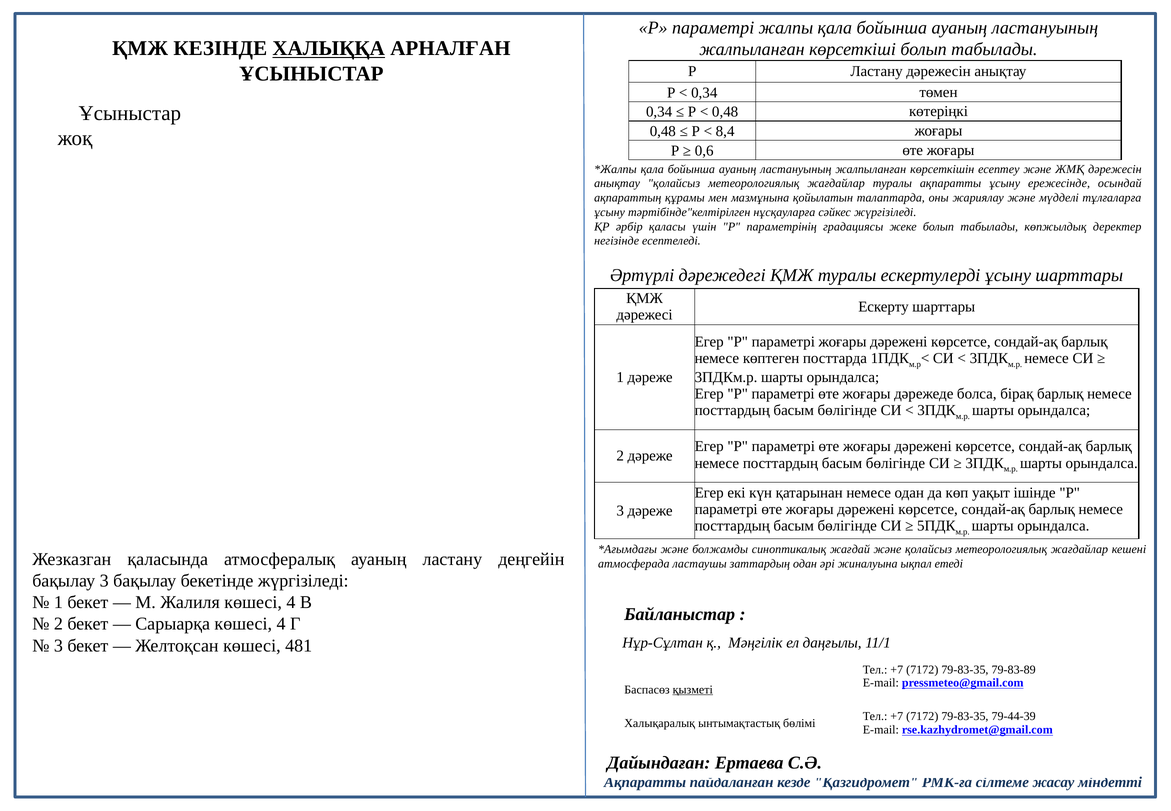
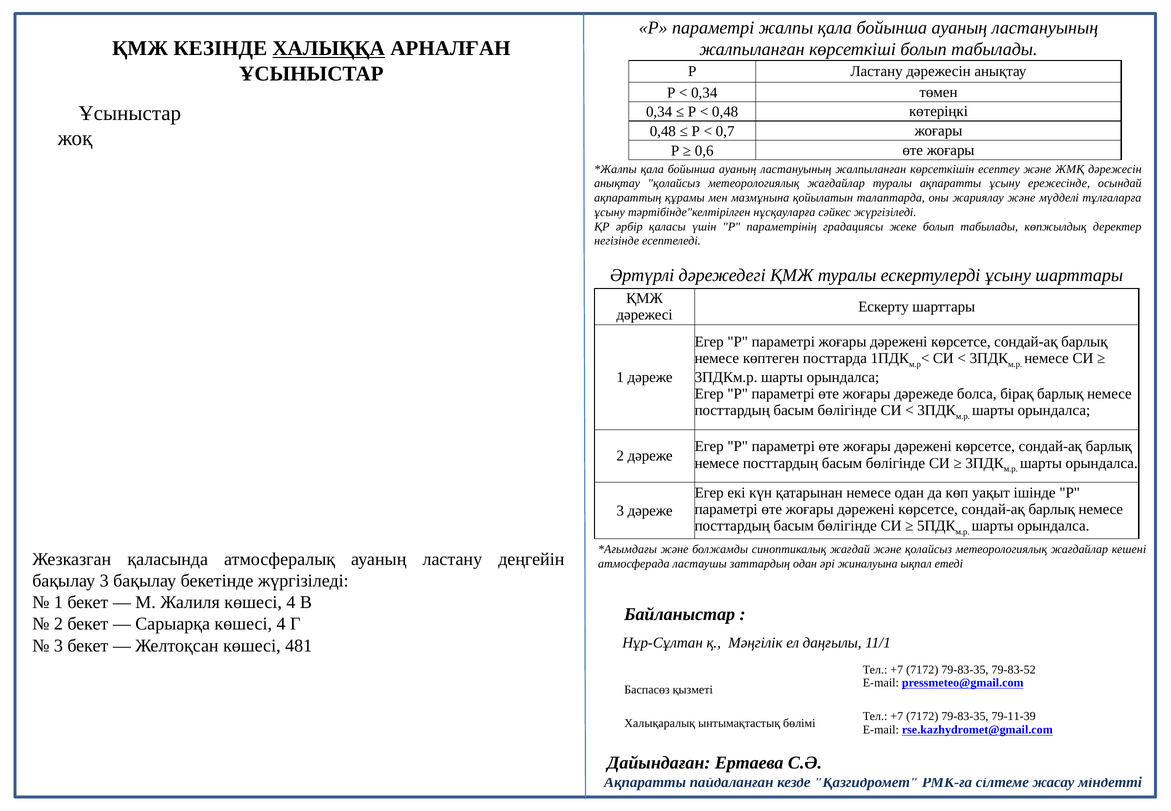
8,4: 8,4 -> 0,7 (725, 131)
79-83-89: 79-83-89 -> 79-83-52 (1014, 669)
қызметі underline: present -> none (693, 689)
79-44-39: 79-44-39 -> 79-11-39 (1014, 716)
